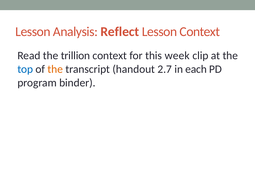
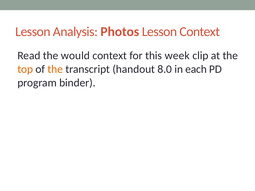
Reflect: Reflect -> Photos (120, 32)
trillion: trillion -> would (75, 56)
top colour: blue -> orange (25, 69)
2.7: 2.7 -> 8.0 (165, 69)
